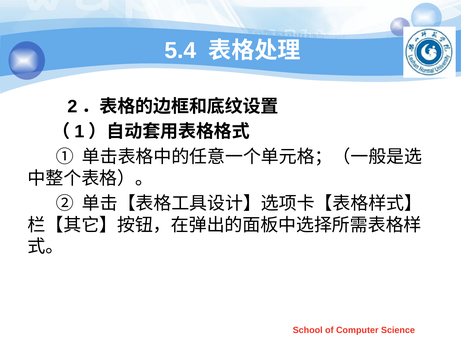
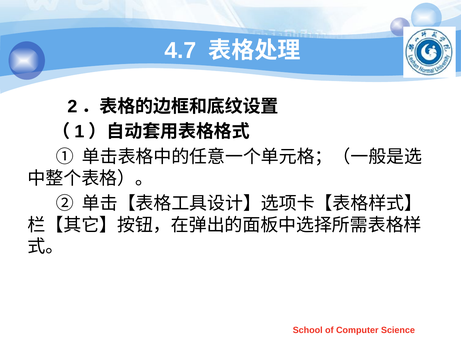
5.4: 5.4 -> 4.7 (180, 50)
